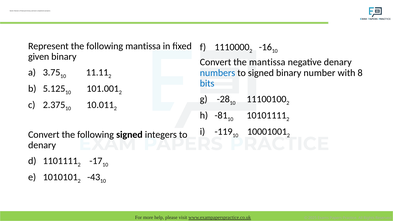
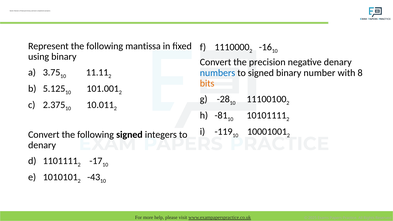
given: given -> using (39, 57)
the mantissa: mantissa -> precision (267, 62)
bits colour: blue -> orange (207, 83)
